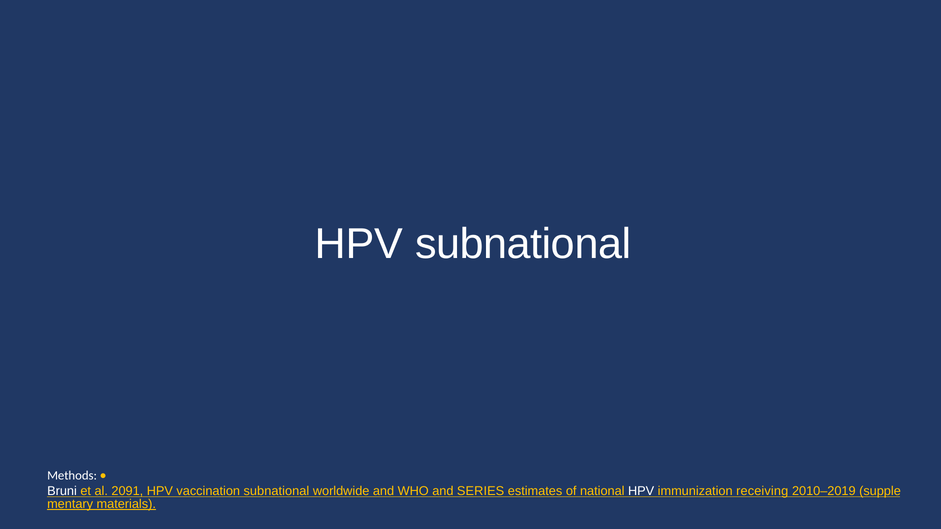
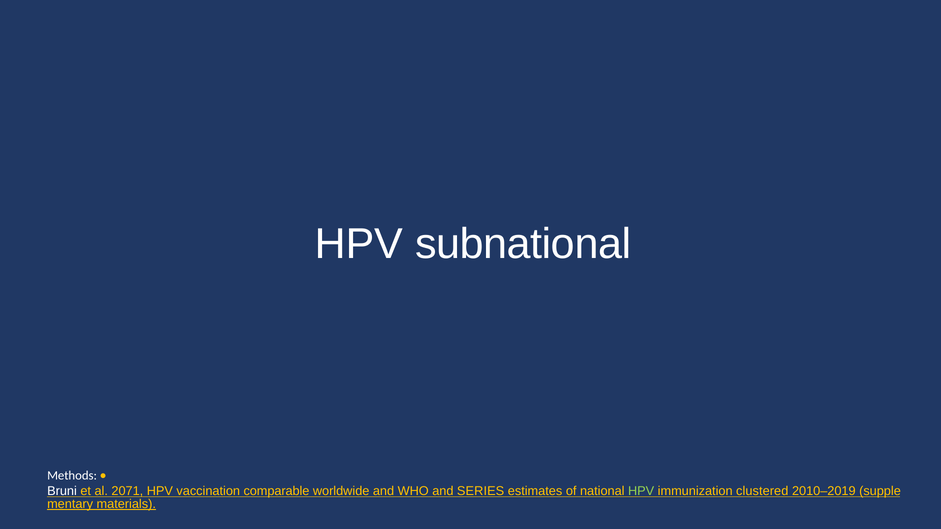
2091: 2091 -> 2071 (127, 491)
vaccination subnational: subnational -> comparable (276, 491)
HPV colour: white -> light green (641, 491)
receiving: receiving -> clustered (762, 491)
